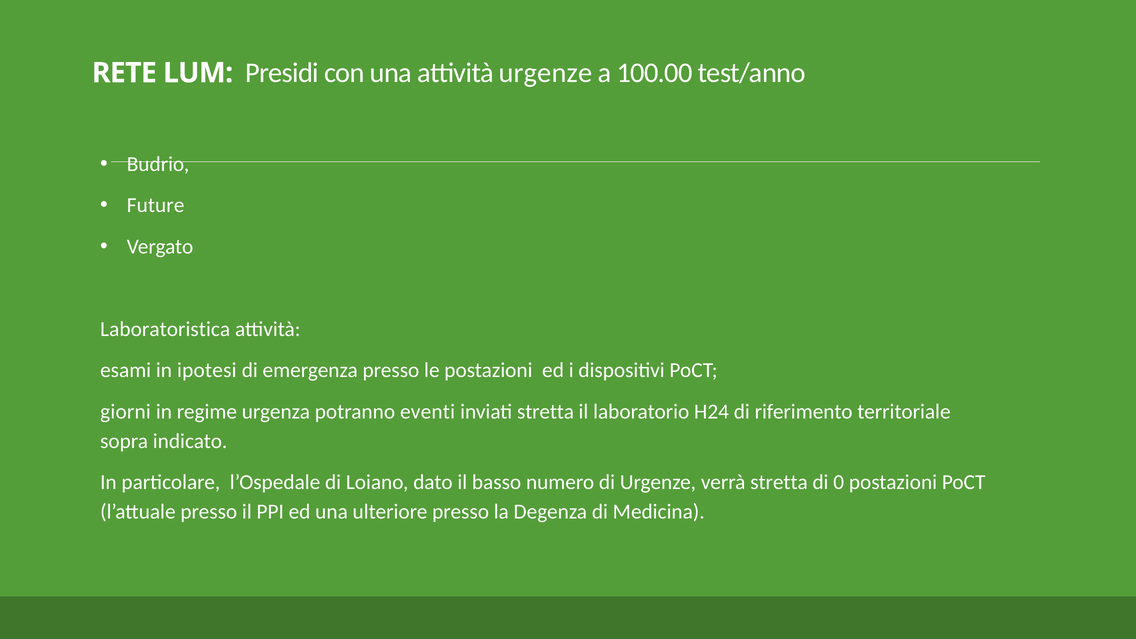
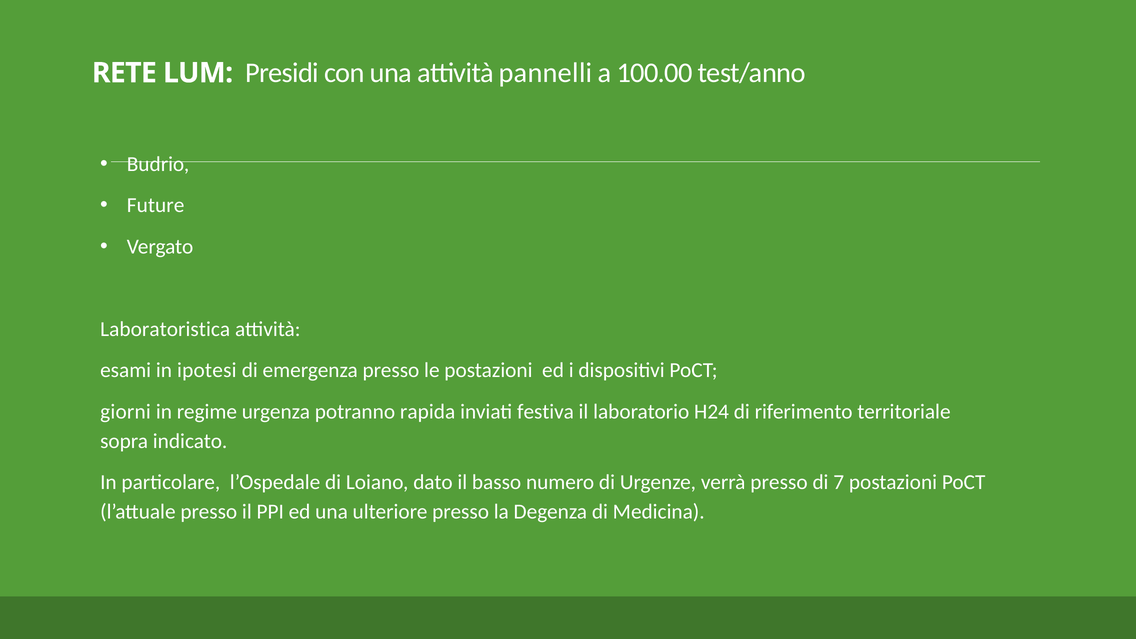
attività urgenze: urgenze -> pannelli (546, 73)
eventi: eventi -> rapida (428, 412)
inviati stretta: stretta -> festiva (545, 412)
verrà stretta: stretta -> presso (779, 482)
0: 0 -> 7 (839, 482)
